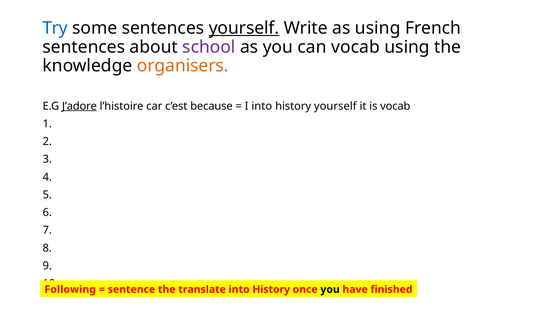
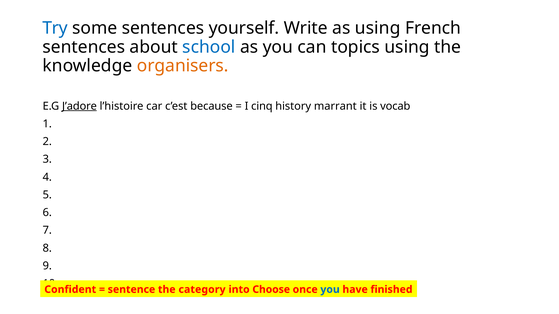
yourself underline: present -> none (244, 28)
school colour: purple -> blue (209, 47)
can vocab: vocab -> topics (356, 47)
I into: into -> cinq (262, 106)
history yourself: yourself -> marrant (335, 106)
Following: Following -> Confident (70, 290)
translate: translate -> category (202, 290)
History: History -> Choose (271, 290)
you colour: black -> blue (330, 290)
